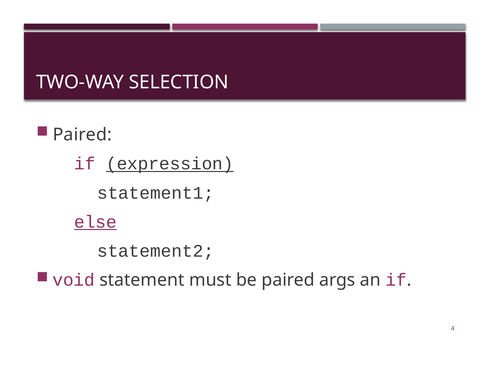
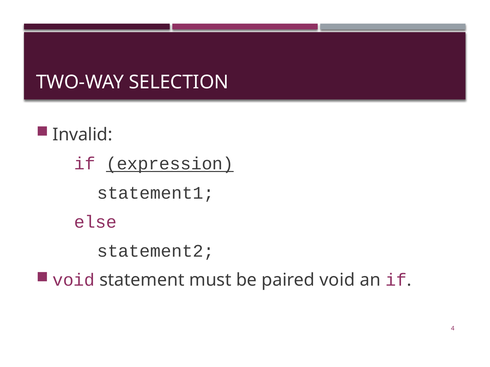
Paired: Paired -> Invalid (82, 135)
else underline: present -> none (95, 222)
paired args: args -> void (337, 281)
